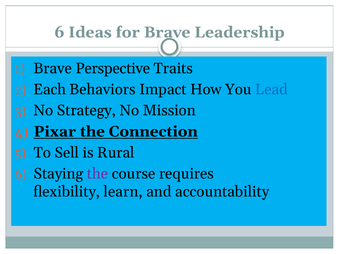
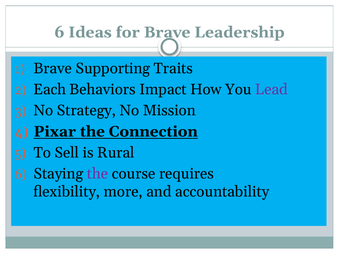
Perspective: Perspective -> Supporting (113, 68)
Lead colour: blue -> purple (271, 89)
learn: learn -> more (123, 192)
